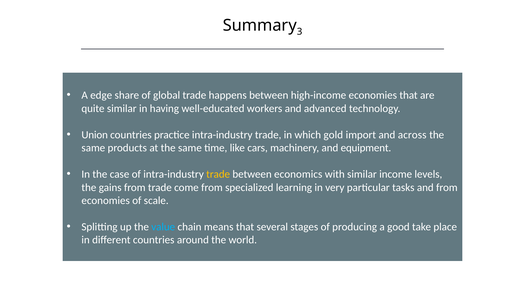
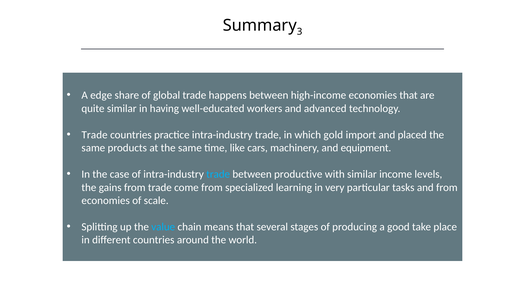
Union: Union -> Trade (95, 134)
across: across -> placed (412, 134)
trade colour: yellow -> light blue (218, 174)
economics: economics -> productive (298, 174)
